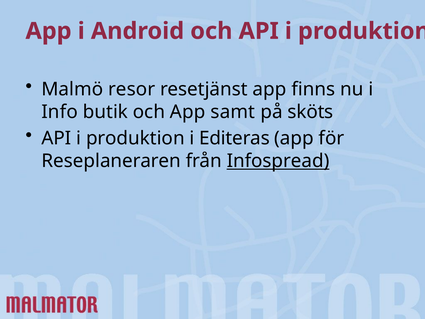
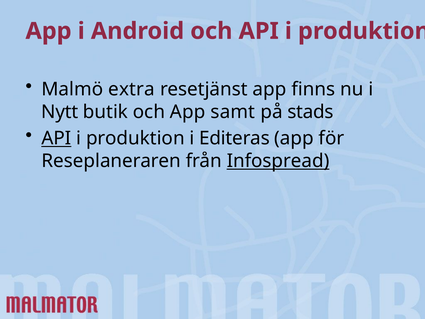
resor: resor -> extra (132, 89)
Info: Info -> Nytt (60, 112)
sköts: sköts -> stads (311, 112)
API underline: none -> present (56, 138)
